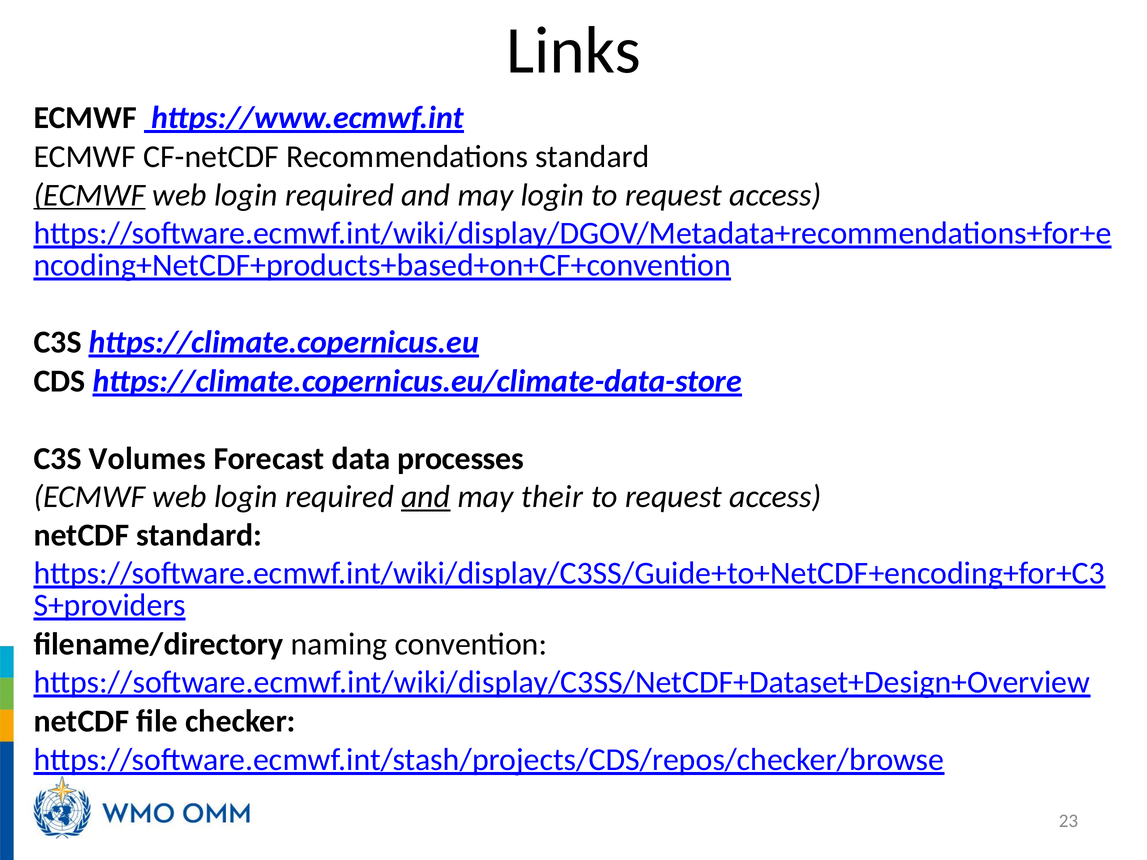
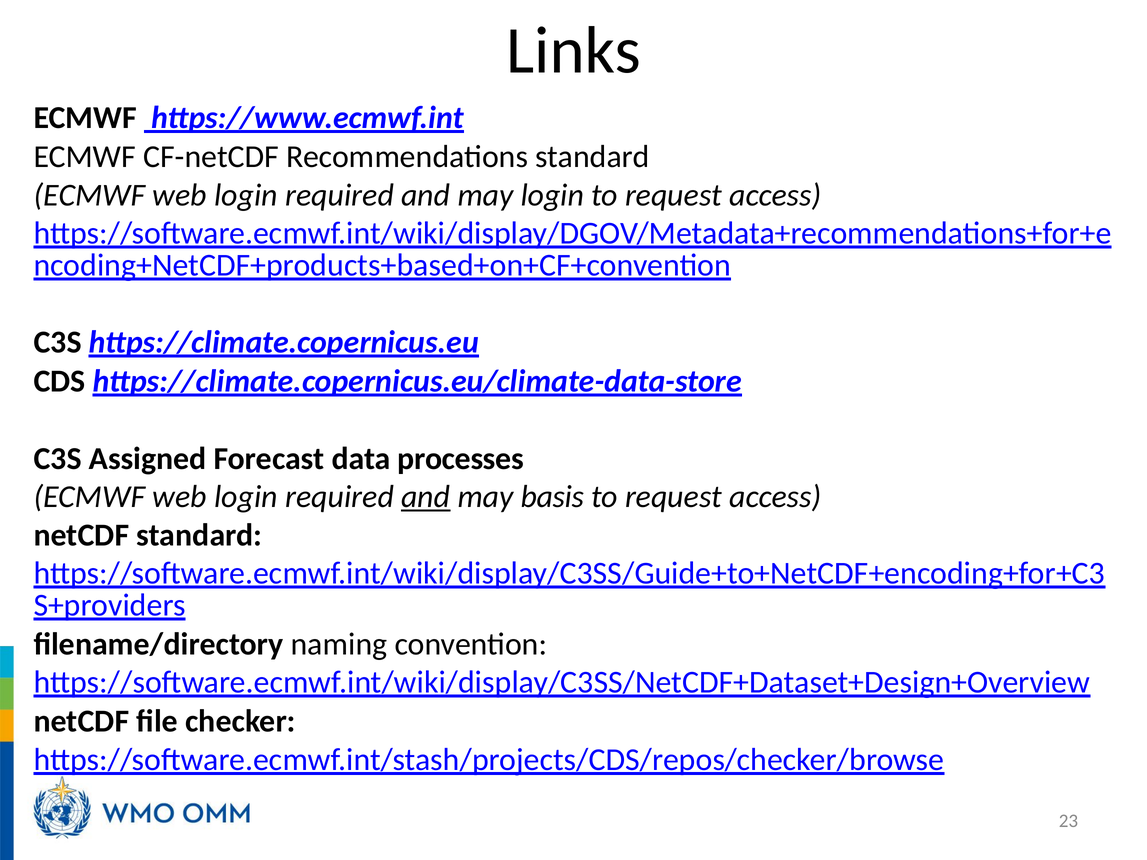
ECMWF underline: present -> none (89, 195)
Volumes: Volumes -> Assigned (148, 459)
their: their -> basis (552, 497)
